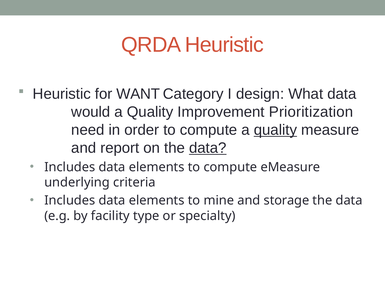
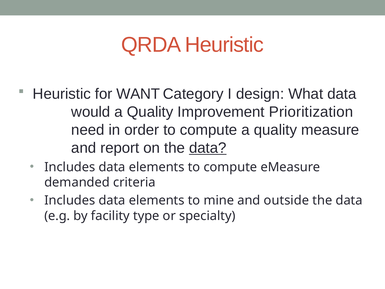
quality underline: present -> none (275, 130)
underlying: underlying -> demanded (77, 182)
storage: storage -> outside (286, 200)
